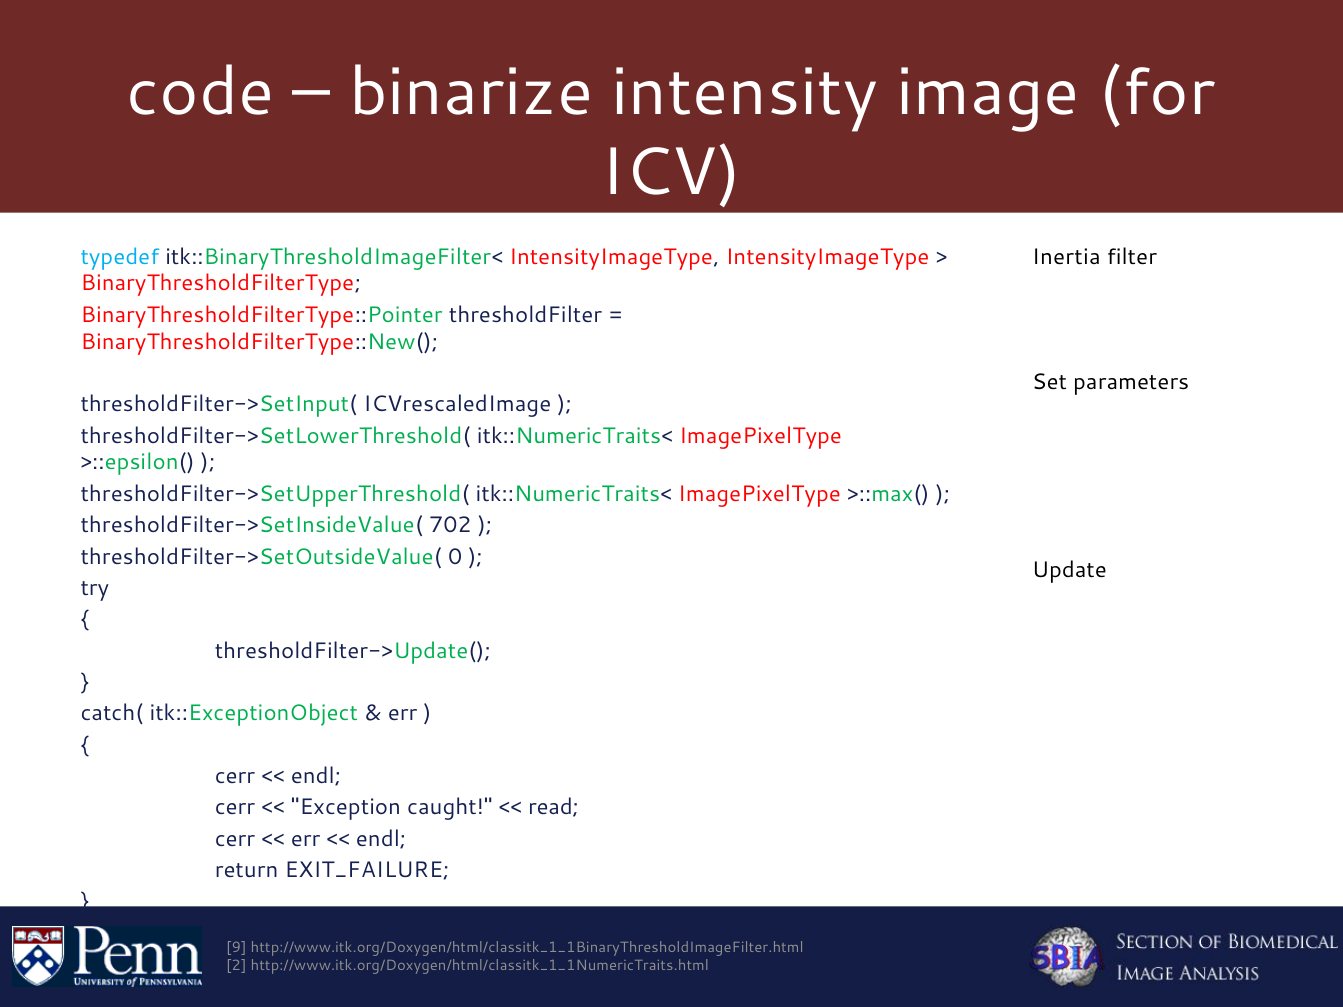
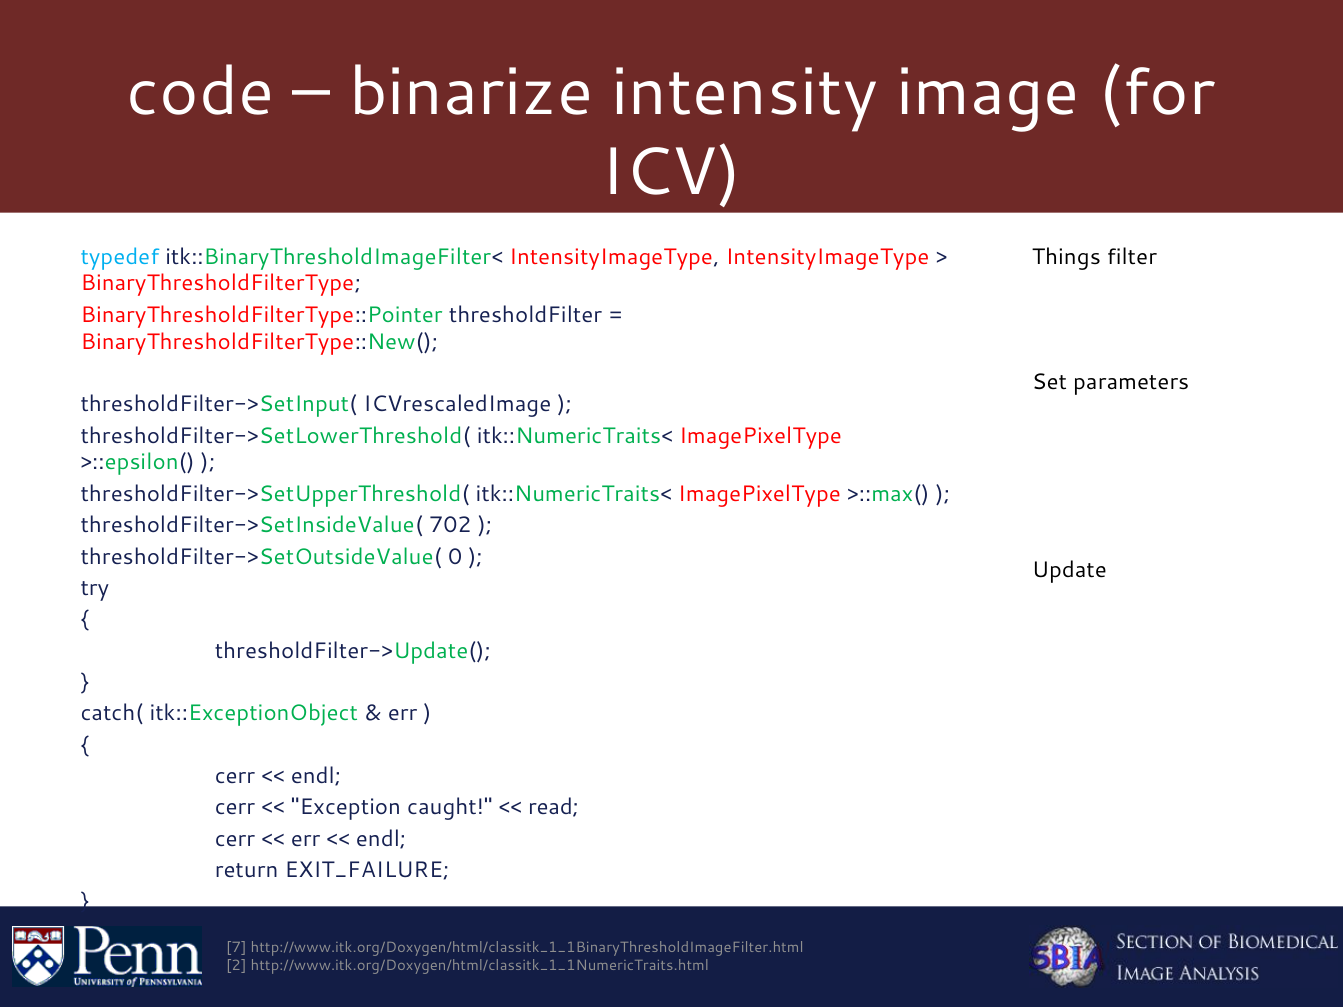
Inertia: Inertia -> Things (1066, 257)
9: 9 -> 7 (236, 948)
